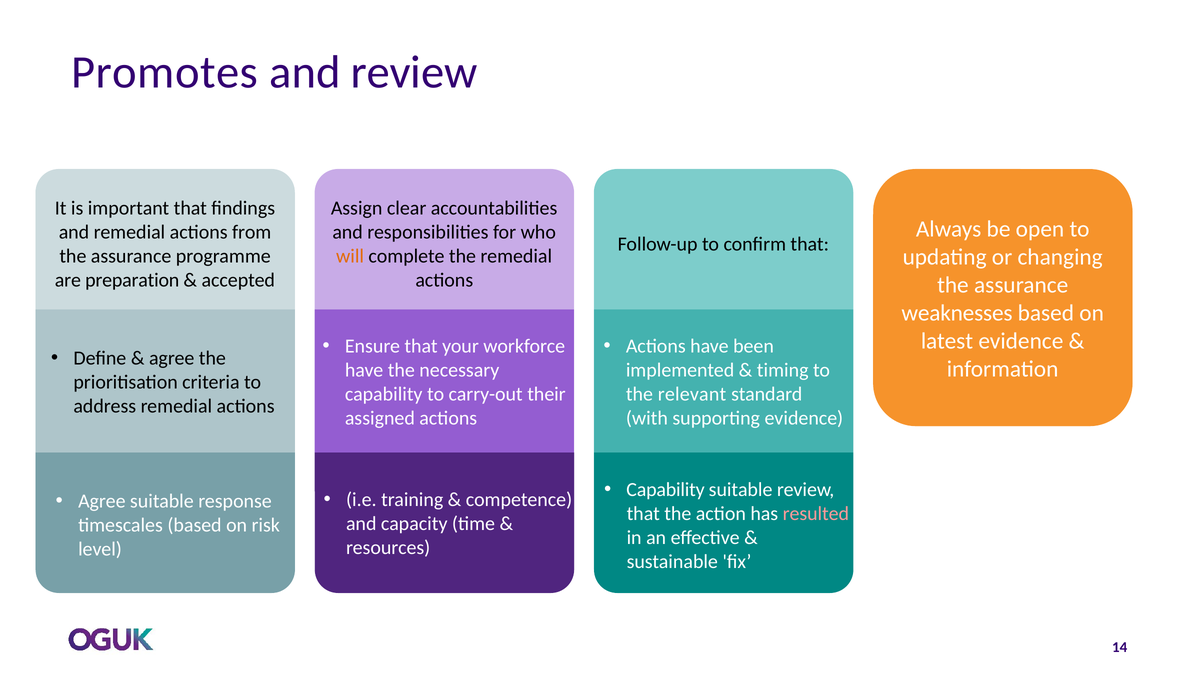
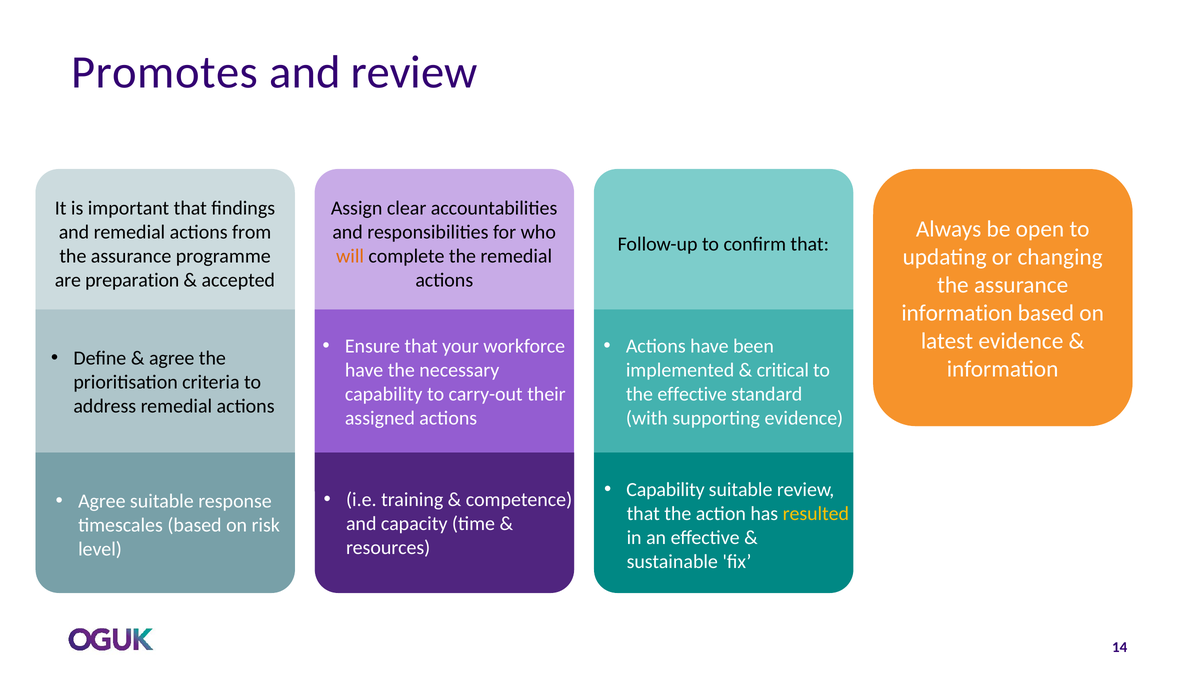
weaknesses: weaknesses -> information (957, 313)
timing: timing -> critical (783, 370)
the relevant: relevant -> effective (692, 394)
resulted colour: pink -> yellow (816, 514)
